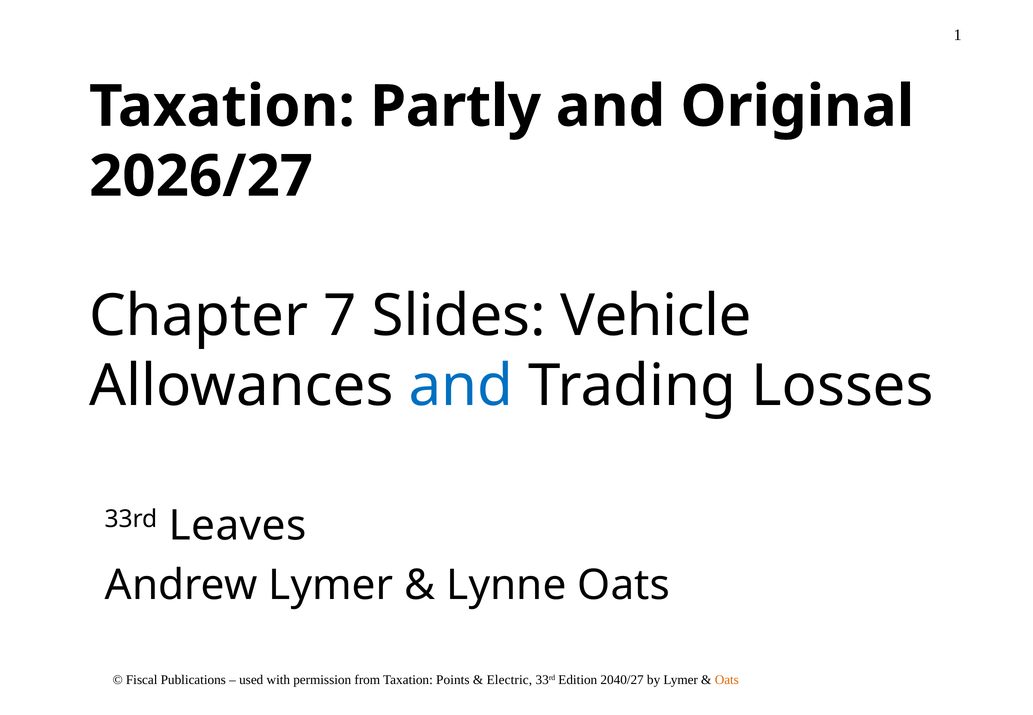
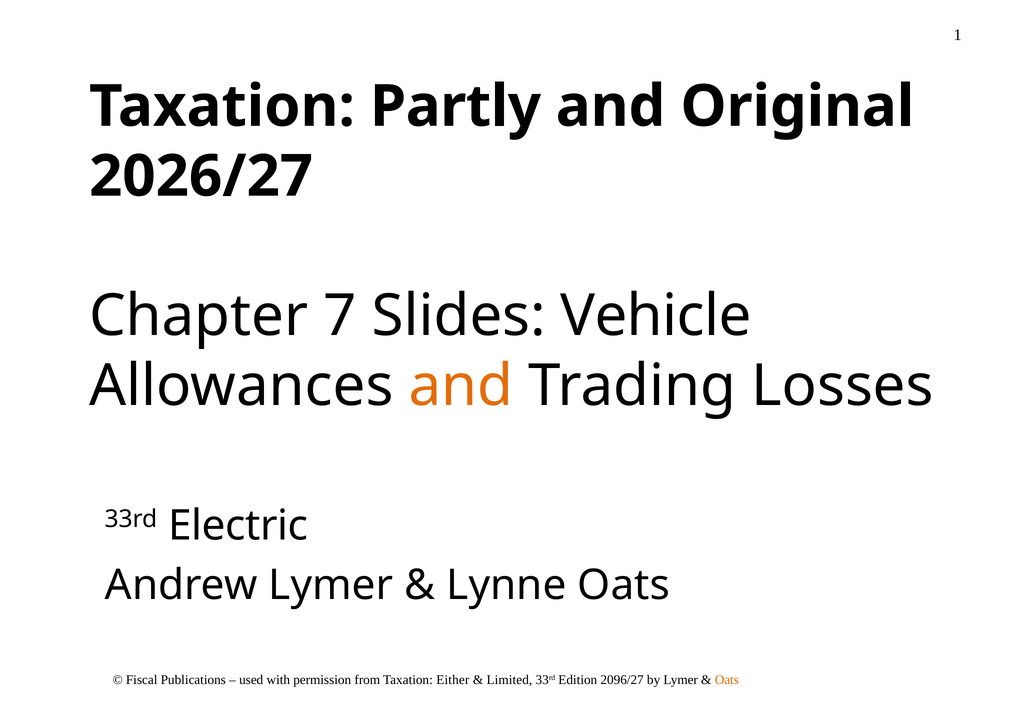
and colour: blue -> orange (461, 386)
Leaves: Leaves -> Electric (238, 526)
Points: Points -> Either (453, 680)
Electric: Electric -> Limited (509, 680)
2040/27: 2040/27 -> 2096/27 (622, 680)
